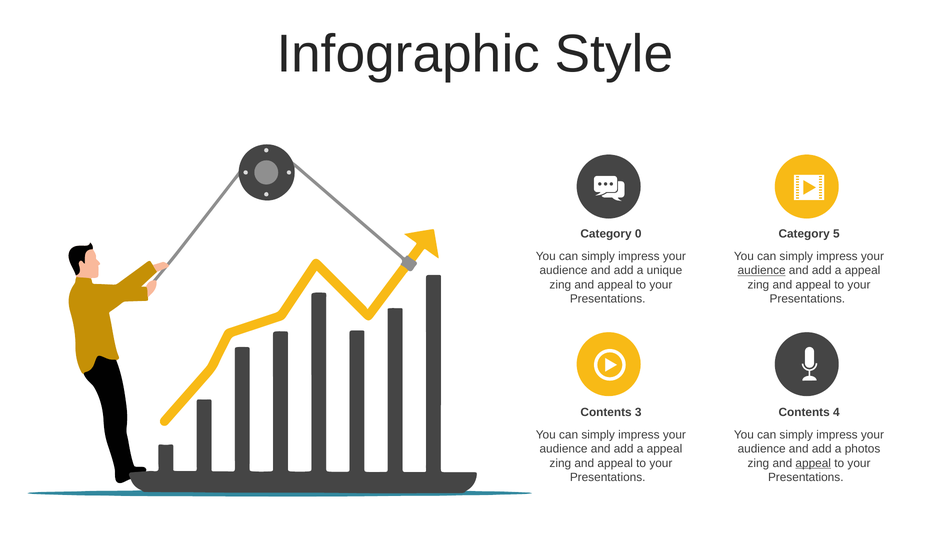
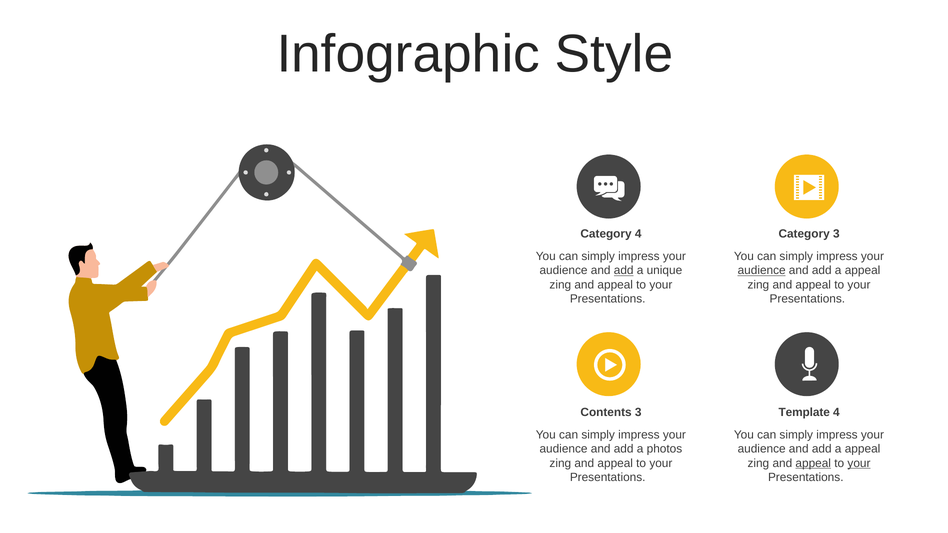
Category 0: 0 -> 4 (638, 234)
Category 5: 5 -> 3 (836, 234)
add underline: none -> present (624, 271)
Contents: Contents -> Template (804, 412)
appeal: appeal -> photos (664, 449)
photos: photos -> appeal (863, 449)
your underline: none -> present (859, 463)
